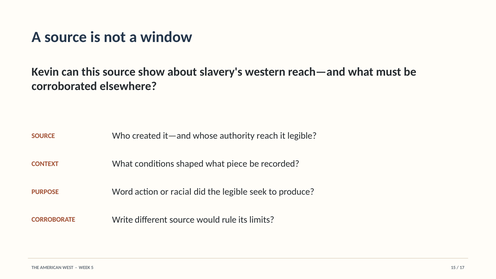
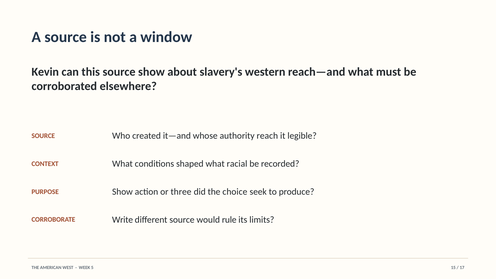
piece: piece -> racial (237, 164)
PURPOSE Word: Word -> Show (122, 192)
racial: racial -> three (181, 192)
the legible: legible -> choice (235, 192)
